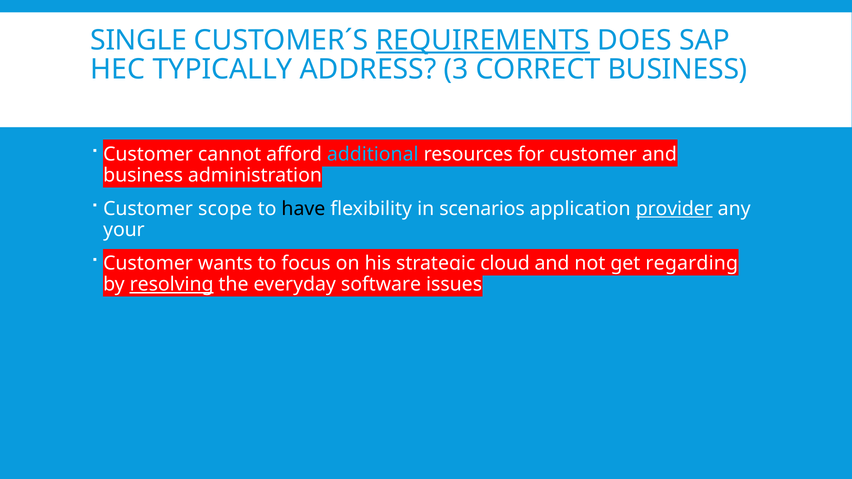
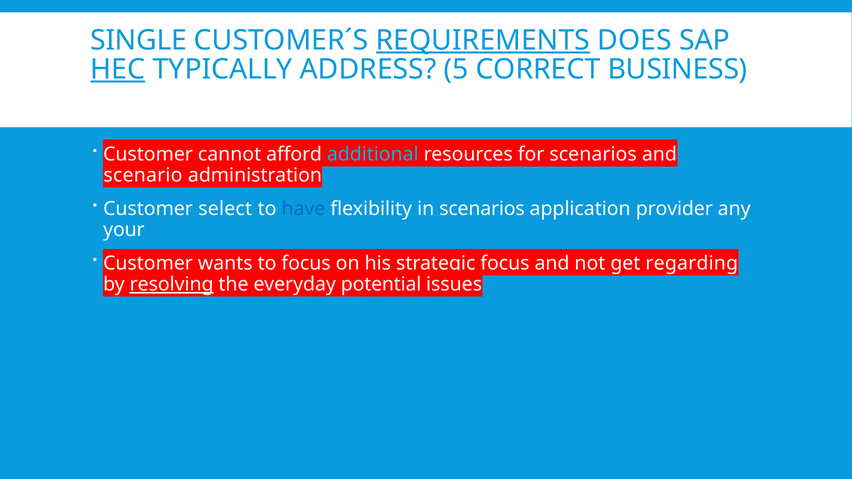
HEC underline: none -> present (118, 69)
3: 3 -> 5 (456, 69)
for customer: customer -> scenarios (593, 154)
business: business -> scenario (143, 175)
scope: scope -> select (225, 209)
have colour: black -> blue (303, 209)
provider underline: present -> none (674, 209)
cloud: cloud -> focus (505, 263)
software: software -> potential (381, 284)
